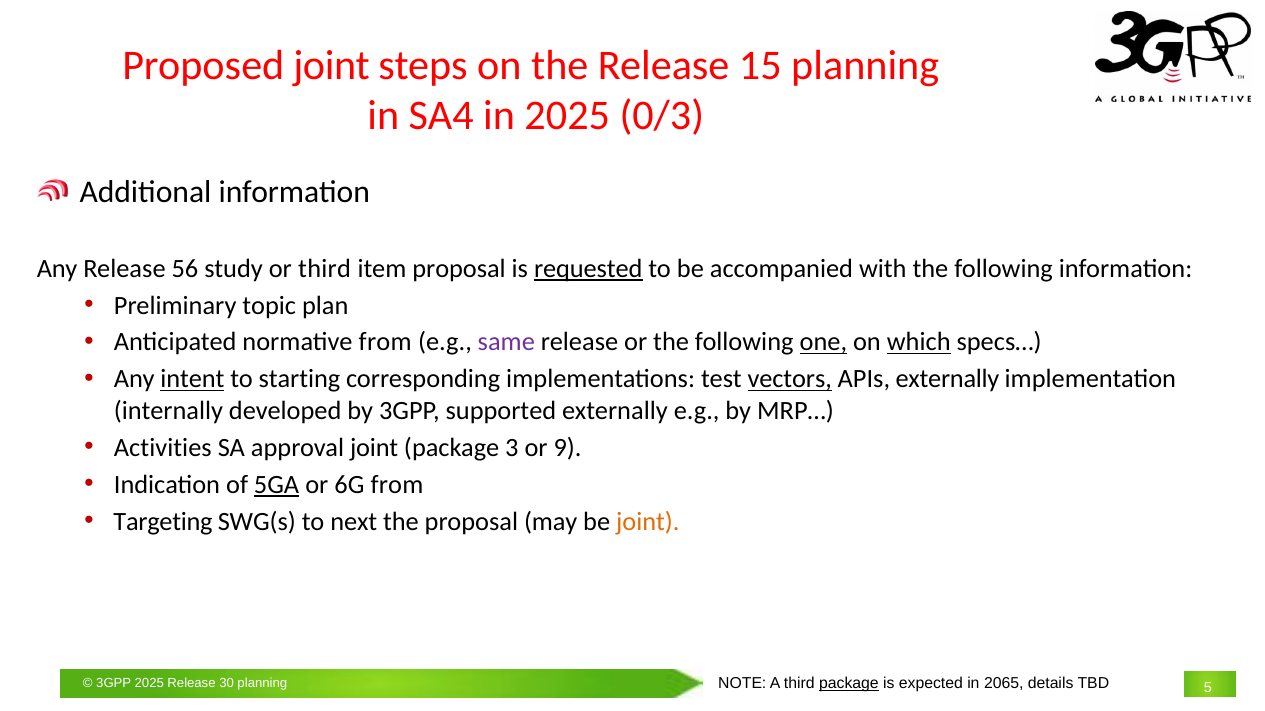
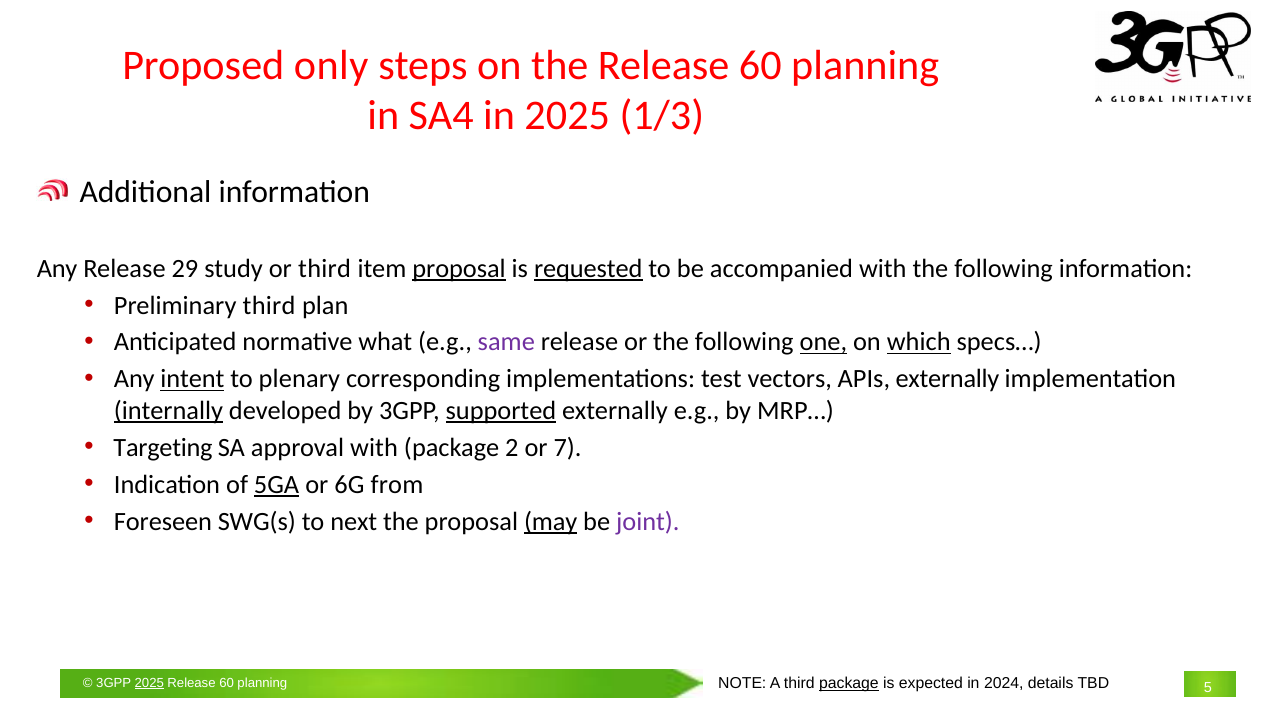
Proposed joint: joint -> only (331, 65)
the Release 15: 15 -> 60 (760, 65)
0/3: 0/3 -> 1/3 (662, 116)
56: 56 -> 29 (185, 269)
proposal underline: none -> present (459, 269)
Preliminary topic: topic -> third (269, 306)
normative from: from -> what (385, 343)
starting: starting -> plenary (299, 379)
vectors underline: present -> none (790, 379)
internally underline: none -> present (168, 411)
supported underline: none -> present (501, 411)
Activities: Activities -> Targeting (163, 448)
approval joint: joint -> with (374, 448)
3: 3 -> 2 (512, 448)
9: 9 -> 7 (568, 448)
Targeting: Targeting -> Foreseen (163, 522)
may underline: none -> present (551, 522)
joint colour: orange -> purple (648, 522)
2065: 2065 -> 2024 (1004, 684)
2025 underline: none -> present (149, 684)
30: 30 -> 60 (227, 684)
